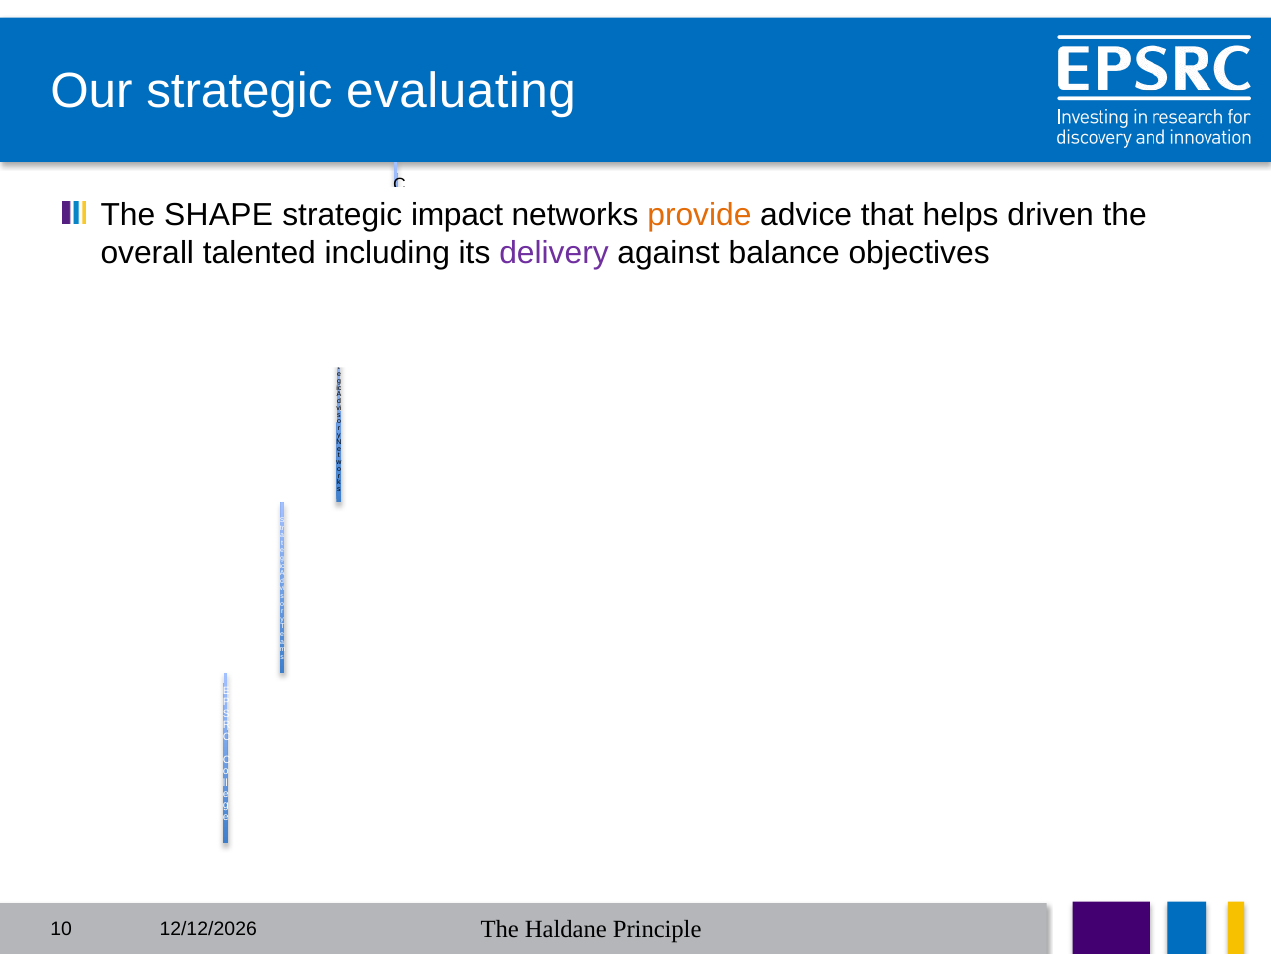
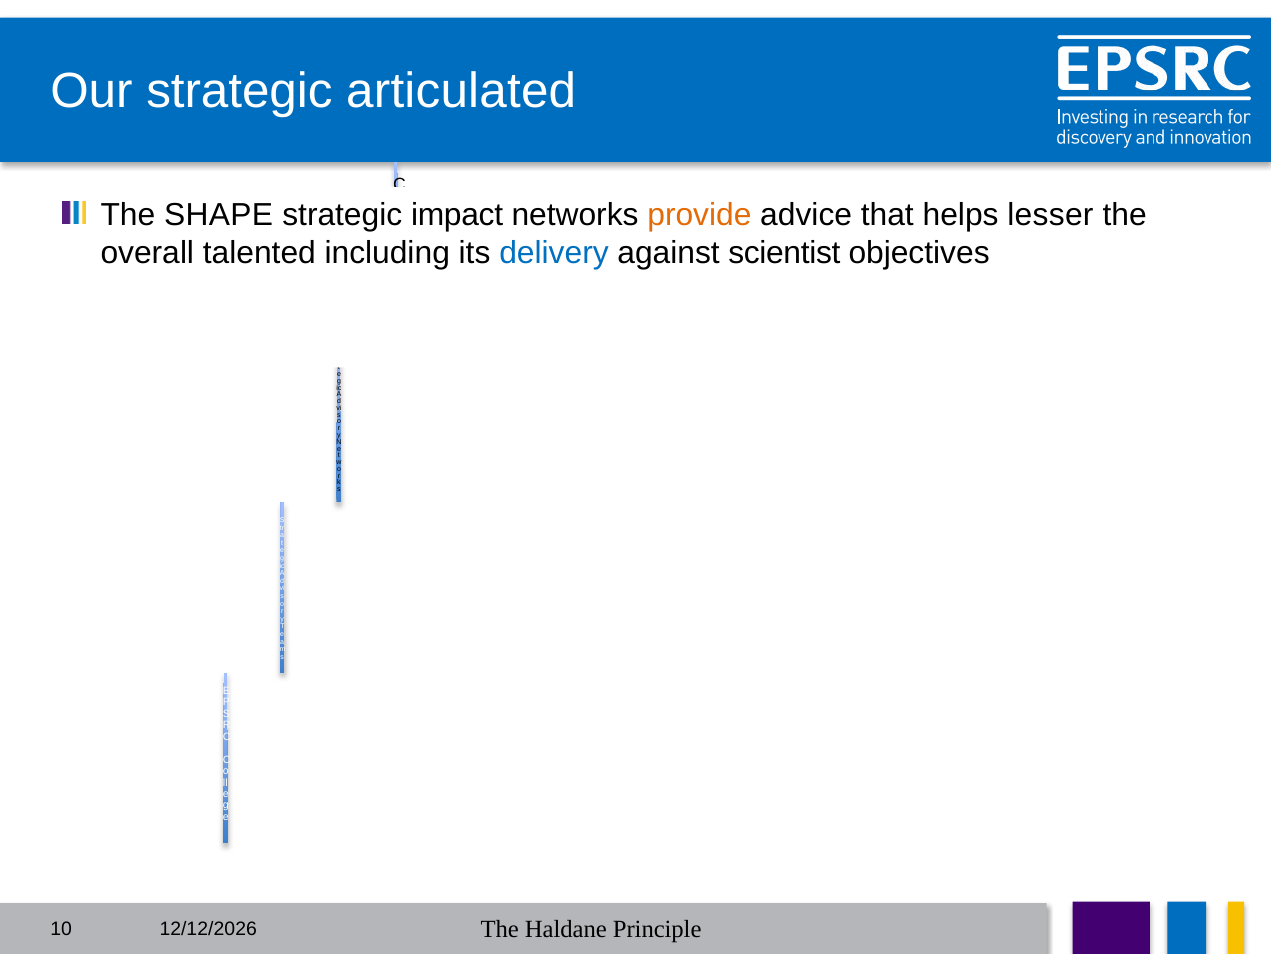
evaluating: evaluating -> articulated (461, 91)
driven: driven -> lesser (1050, 215)
delivery colour: purple -> blue (554, 253)
balance: balance -> scientist (784, 253)
